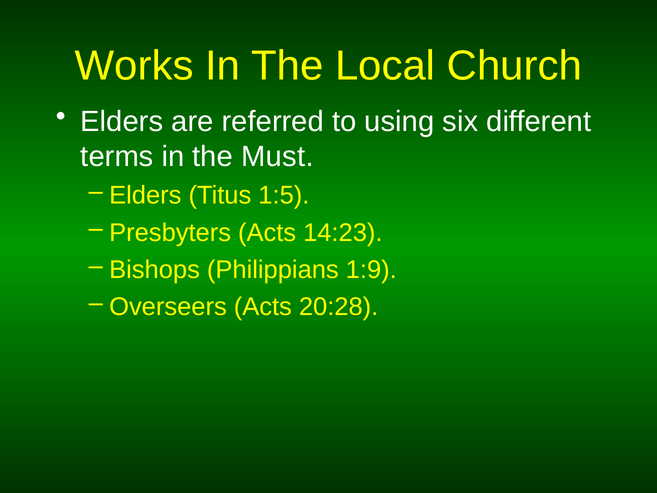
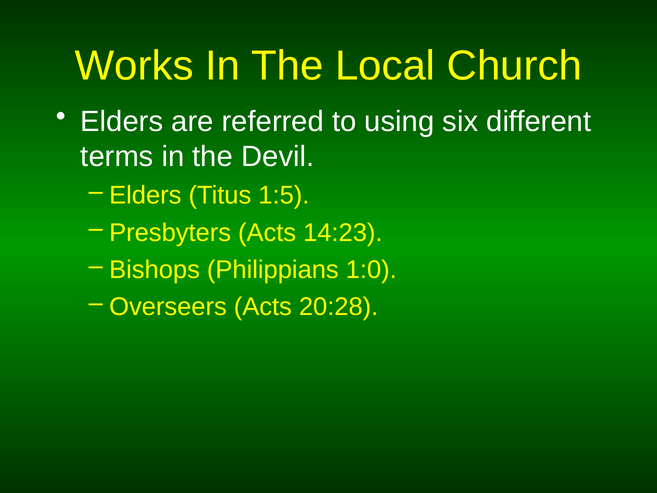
Must: Must -> Devil (278, 156)
1:9: 1:9 -> 1:0 (371, 270)
